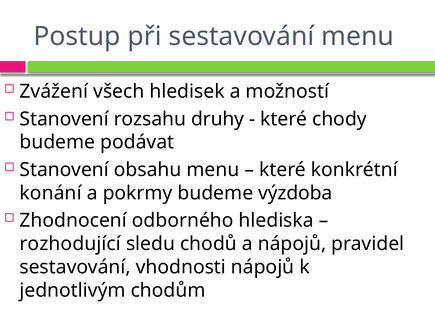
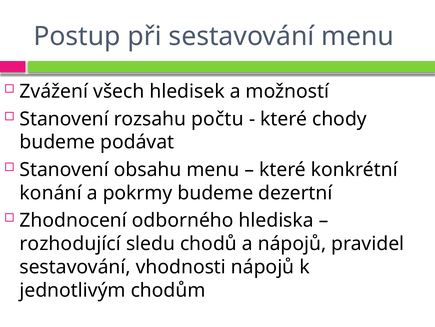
druhy: druhy -> počtu (217, 119)
výzdoba: výzdoba -> dezertní (295, 193)
